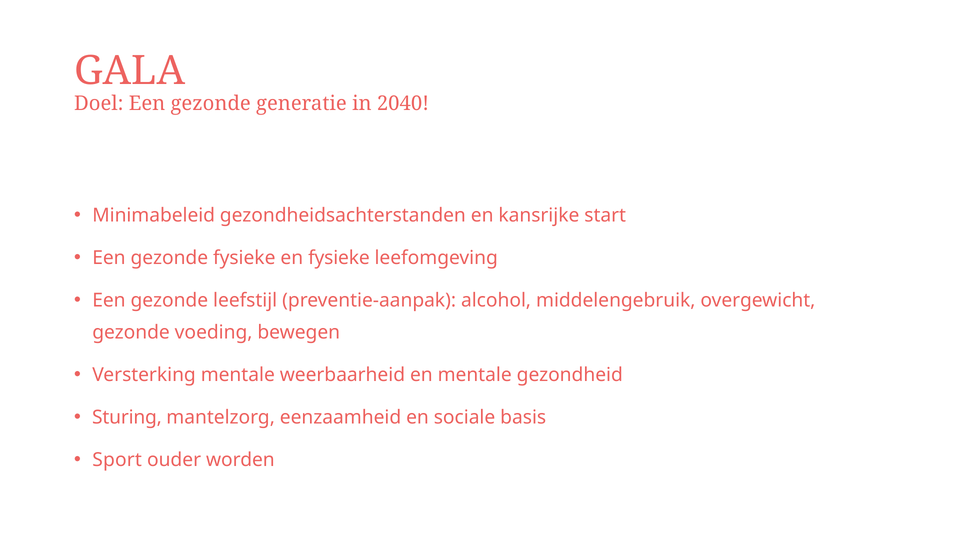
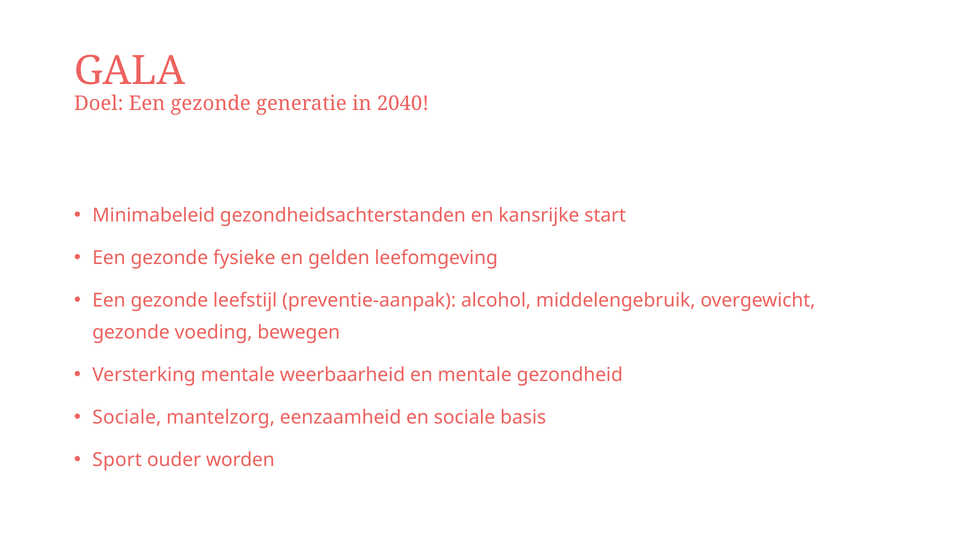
en fysieke: fysieke -> gelden (339, 258)
Sturing: Sturing -> Sociale (127, 417)
